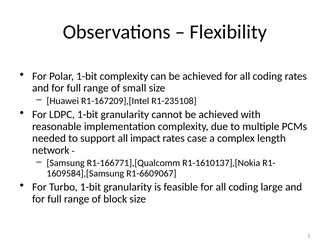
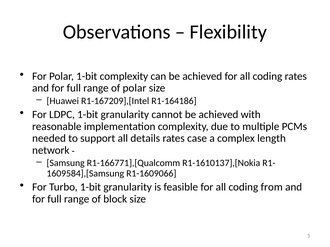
of small: small -> polar (134, 88)
R1-235108: R1-235108 -> R1-164186 (174, 101)
impact: impact -> details (145, 139)
R1-6609067: R1-6609067 -> R1-1609066 (151, 174)
large: large -> from (272, 187)
